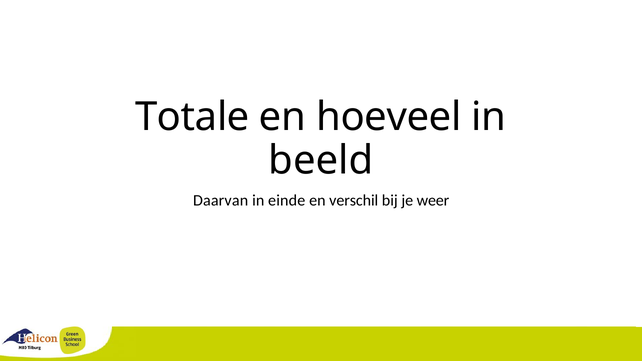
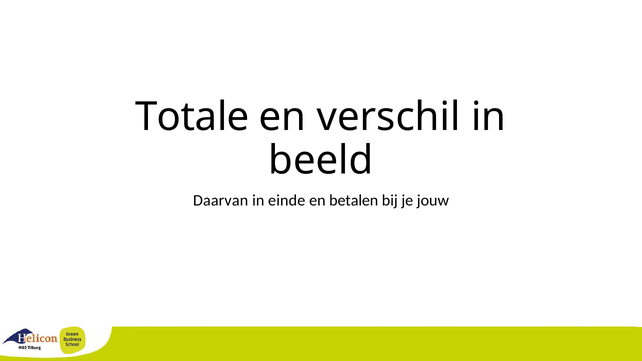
hoeveel: hoeveel -> verschil (389, 117)
verschil: verschil -> betalen (354, 201)
weer: weer -> jouw (433, 201)
